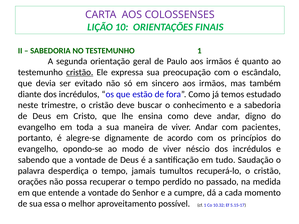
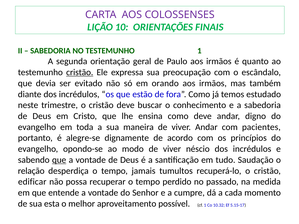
sincero: sincero -> orando (165, 83)
que underline: none -> present (59, 160)
palavra: palavra -> relação (31, 171)
orações: orações -> edificar (32, 182)
essa: essa -> esta (52, 204)
